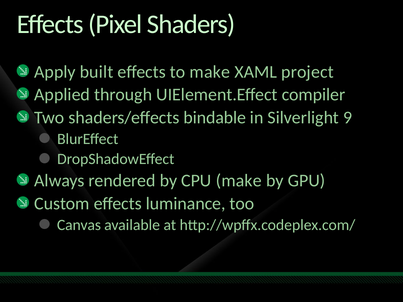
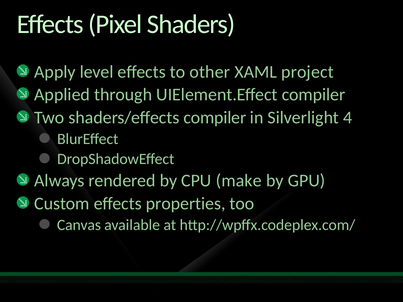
built: built -> level (97, 72)
to make: make -> other (210, 72)
shaders/effects bindable: bindable -> compiler (215, 118)
9: 9 -> 4 (348, 118)
luminance: luminance -> properties (186, 204)
